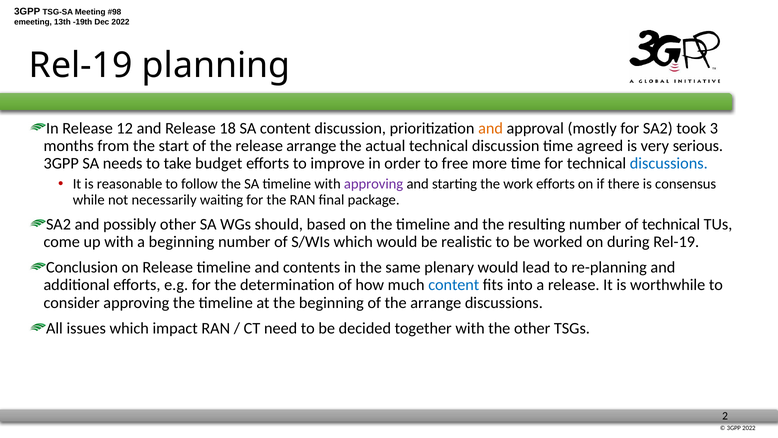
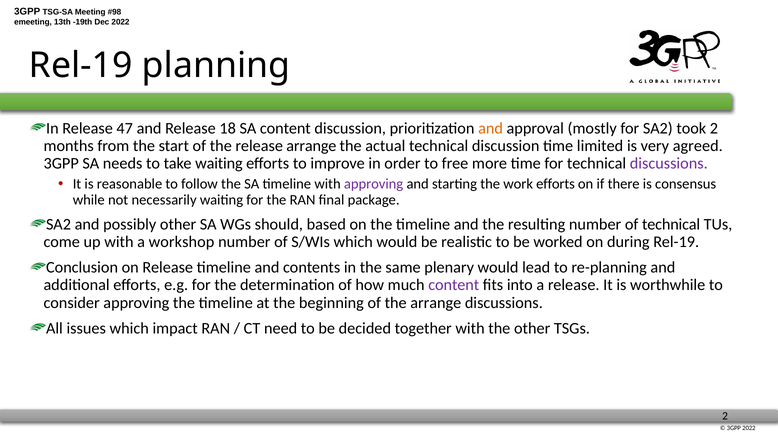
12: 12 -> 47 (125, 128)
took 3: 3 -> 2 (714, 128)
agreed: agreed -> limited (600, 146)
serious: serious -> agreed (698, 146)
take budget: budget -> waiting (219, 163)
discussions colour: blue -> purple (669, 163)
a beginning: beginning -> workshop (182, 242)
content colour: blue -> purple (454, 285)
